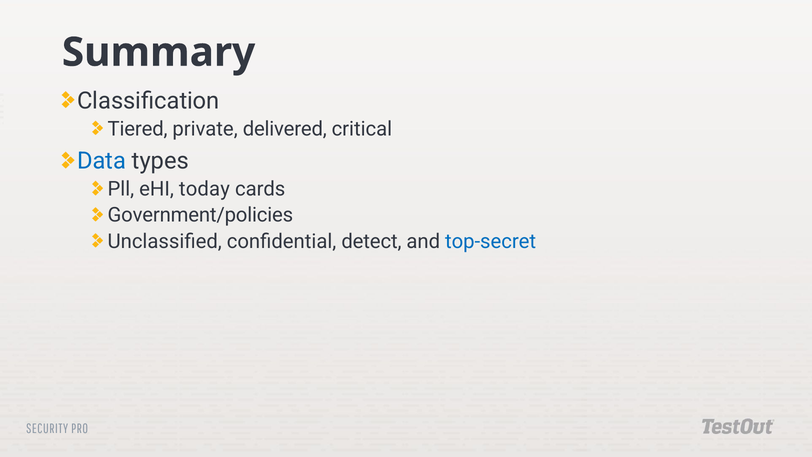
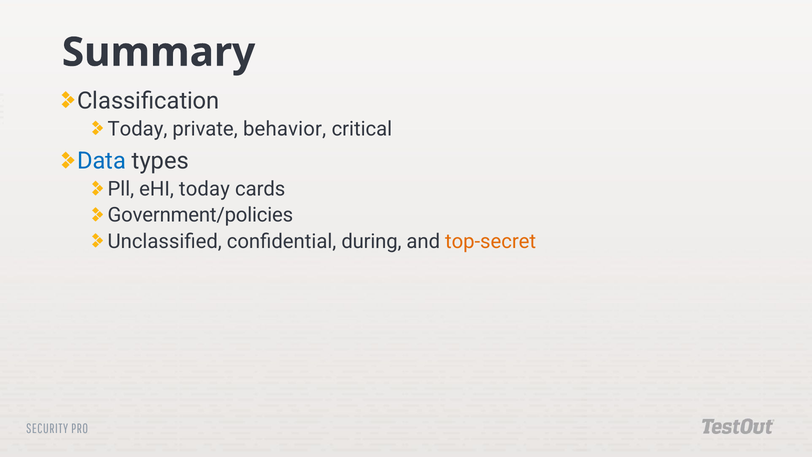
Tiered: Tiered -> Today (137, 129)
delivered: delivered -> behavior (285, 129)
detect: detect -> during (371, 241)
top-secret colour: blue -> orange (491, 241)
